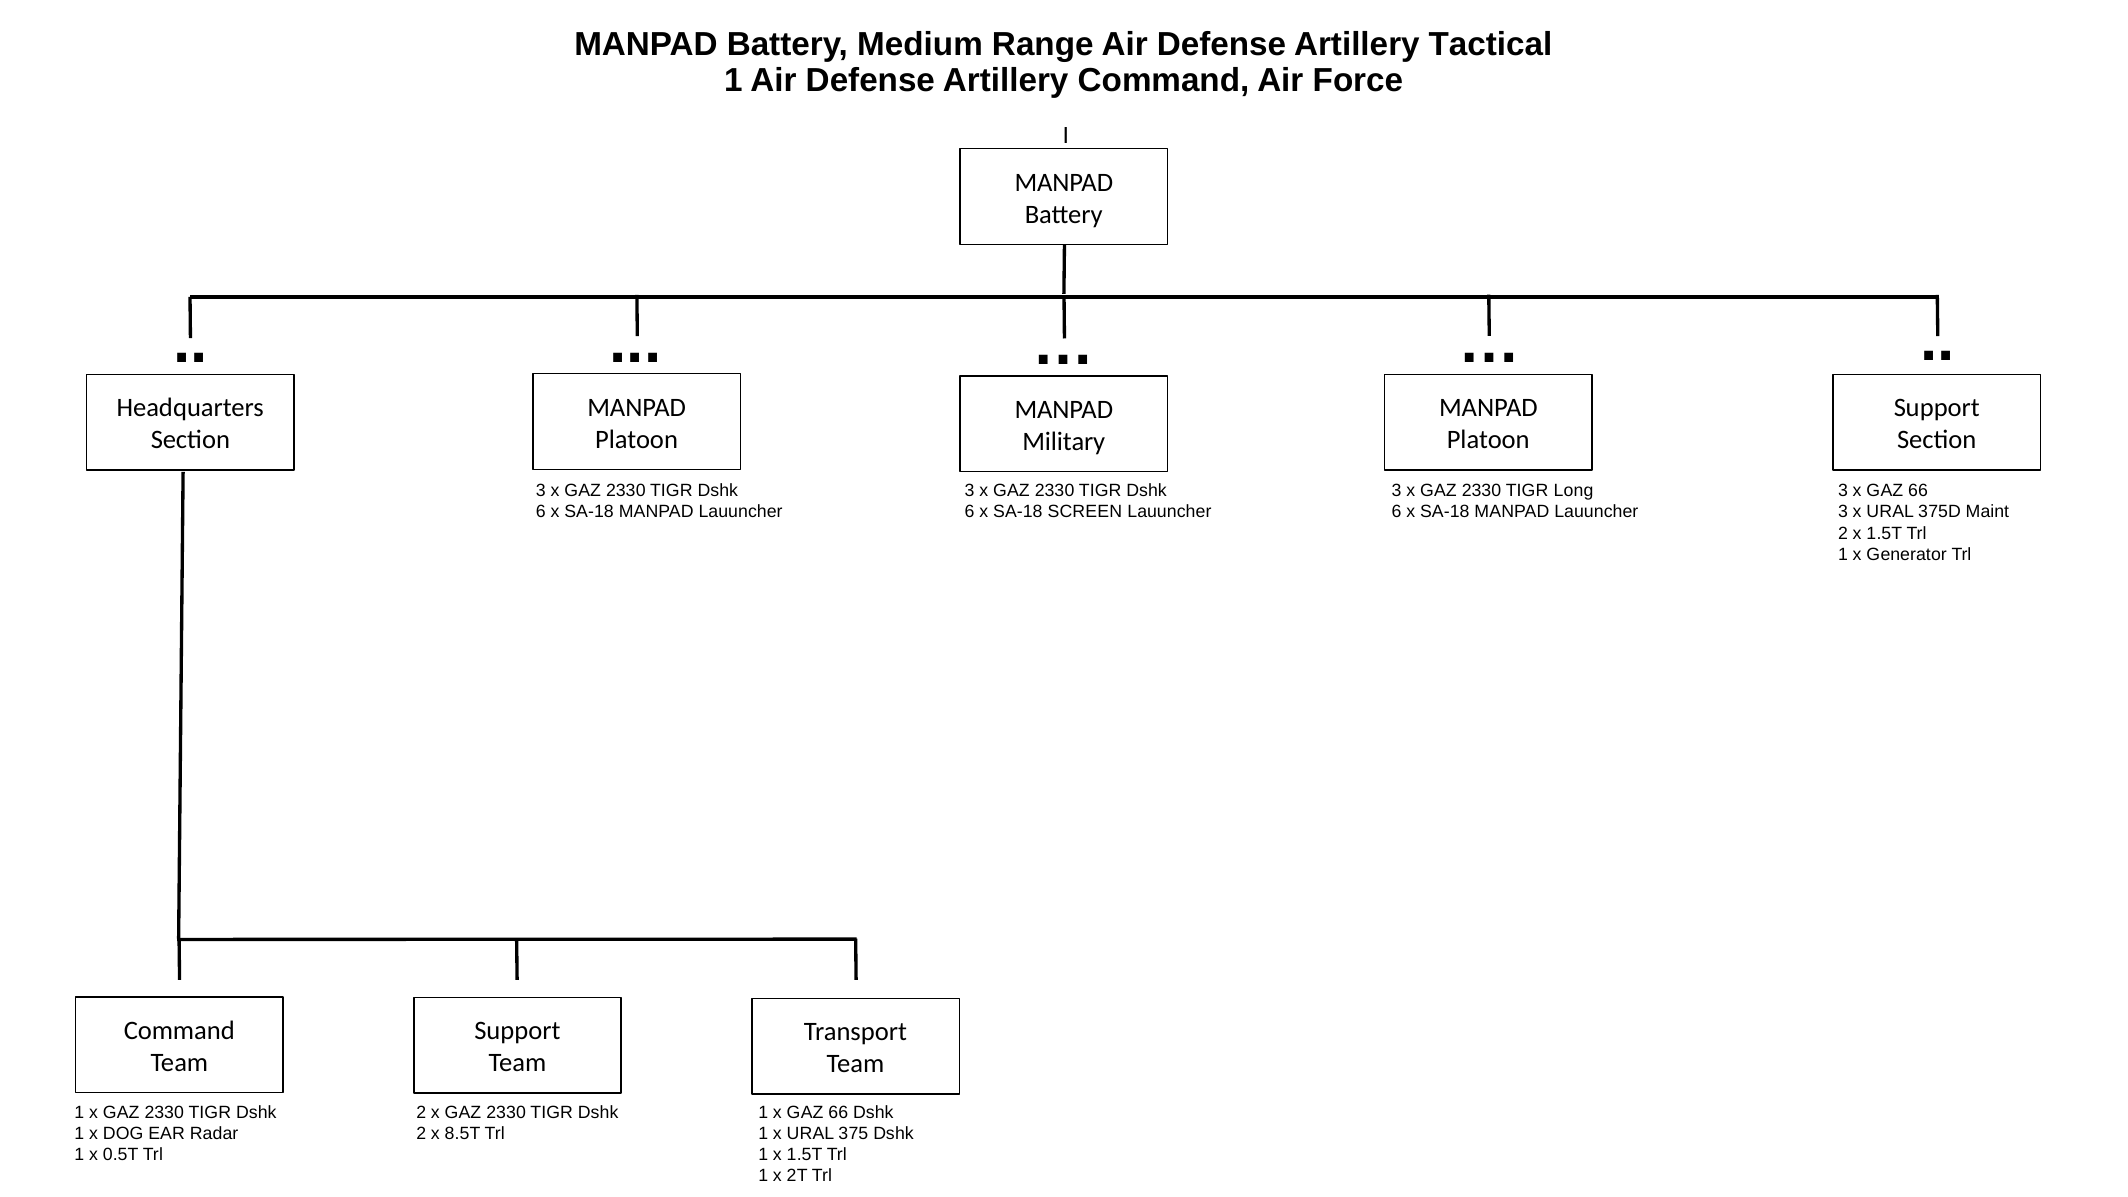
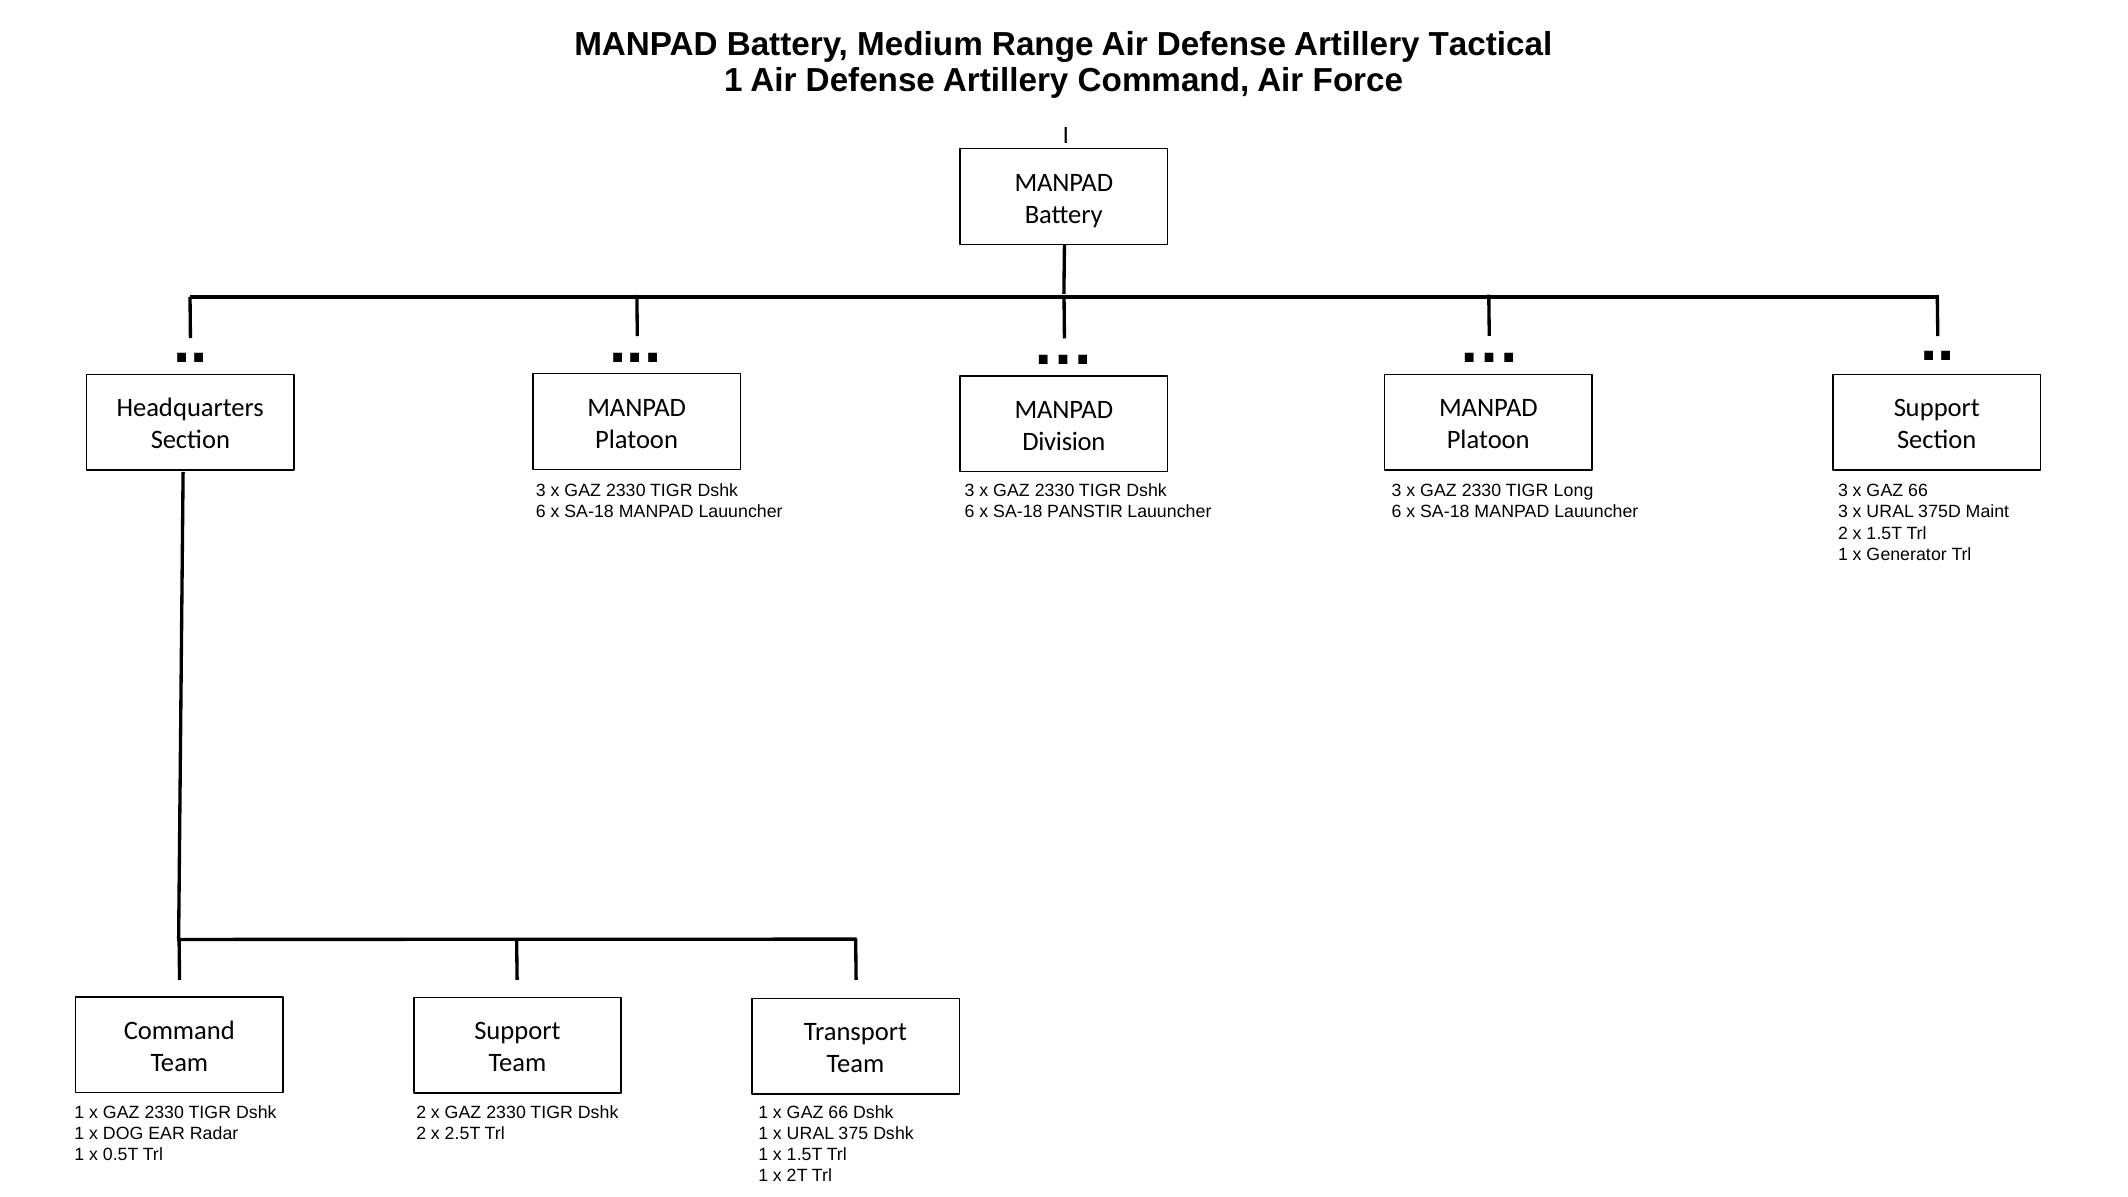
Military: Military -> Division (1064, 442)
SCREEN: SCREEN -> PANSTIR (1085, 511)
8.5T: 8.5T -> 2.5T (463, 1134)
